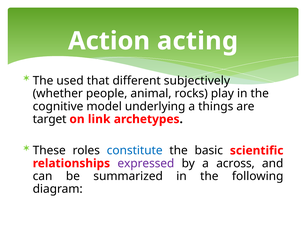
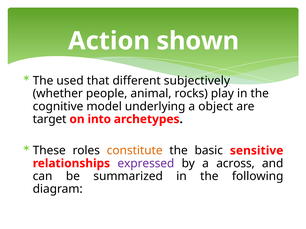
acting: acting -> shown (198, 41)
things: things -> object (216, 107)
link: link -> into (99, 119)
constitute colour: blue -> orange (135, 151)
scientific: scientific -> sensitive (257, 151)
